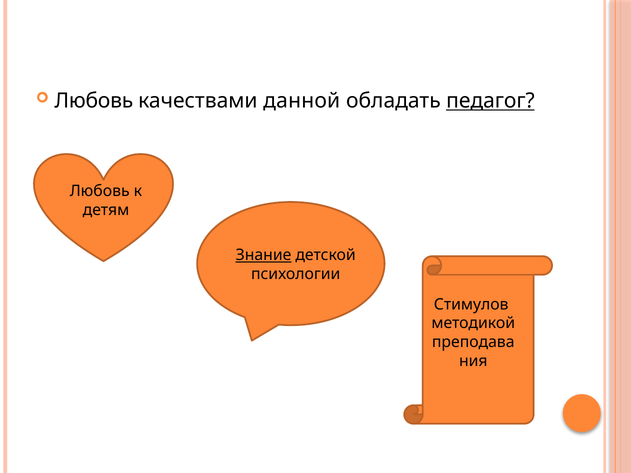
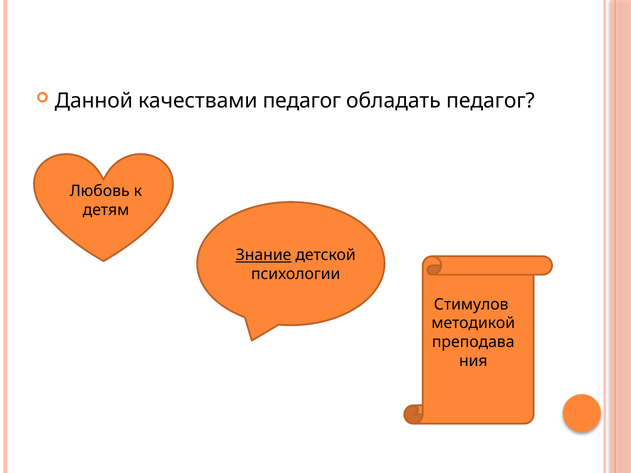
Любовь: Любовь -> Данной (94, 101)
качествами данной: данной -> педагог (302, 101)
педагог underline: present -> none (490, 101)
